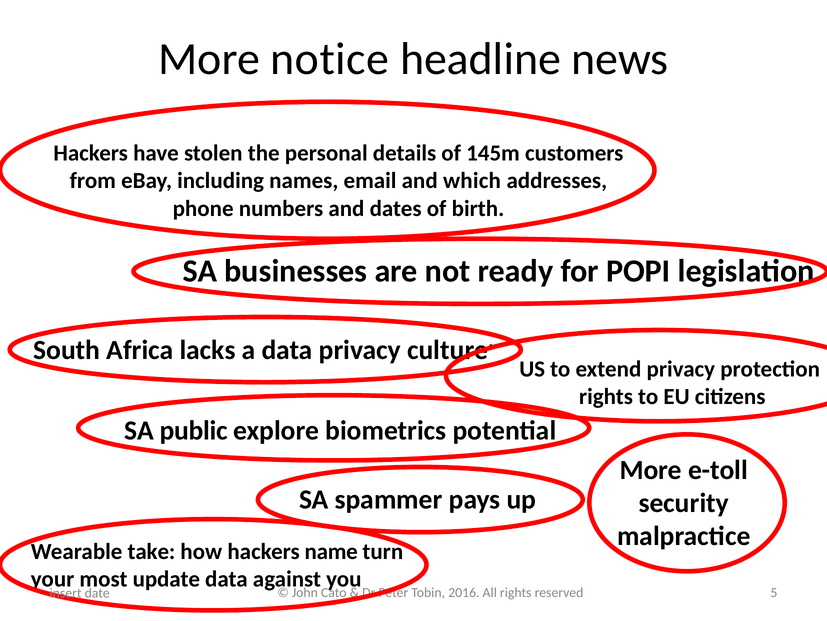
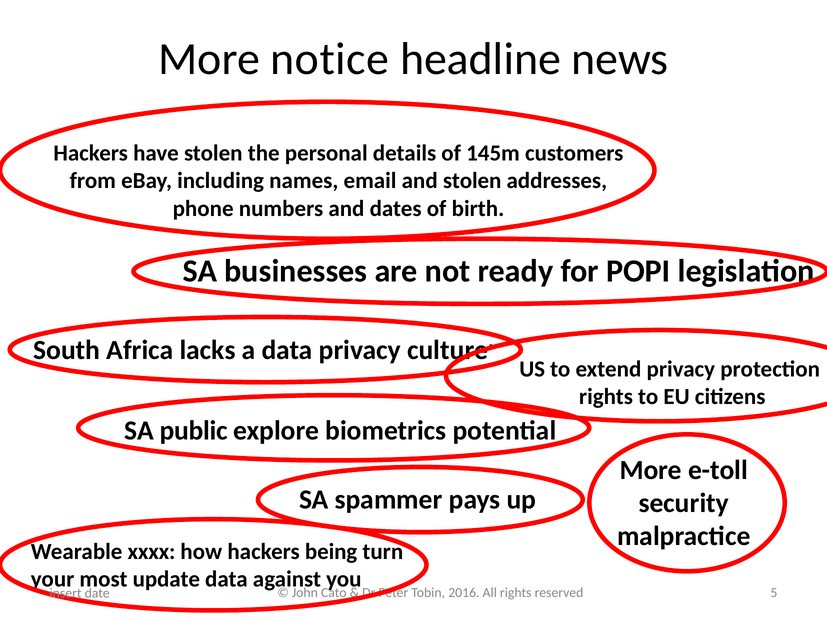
and which: which -> stolen (472, 181)
take: take -> xxxx (151, 551)
name: name -> being (331, 551)
